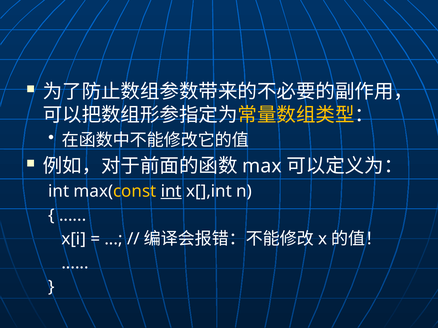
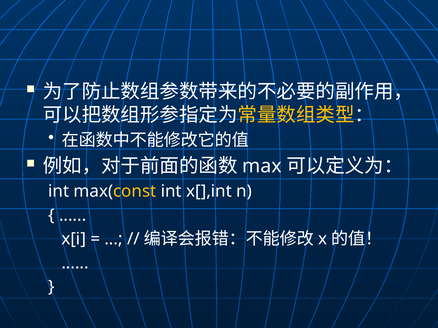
int underline: present -> none (171, 192)
